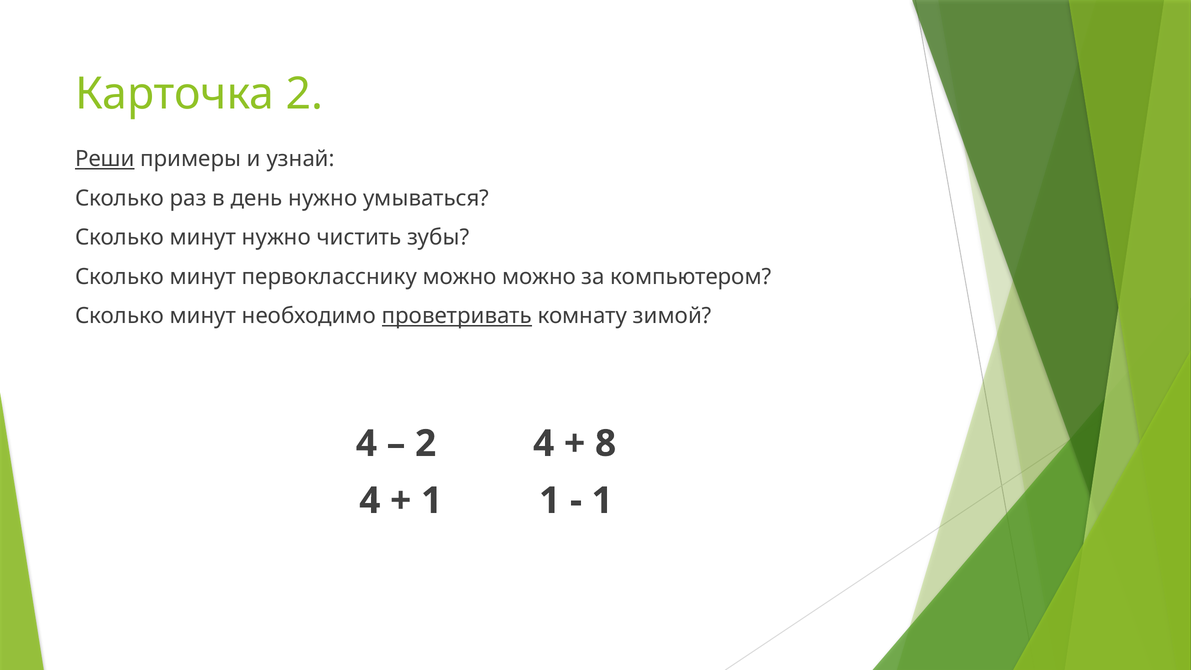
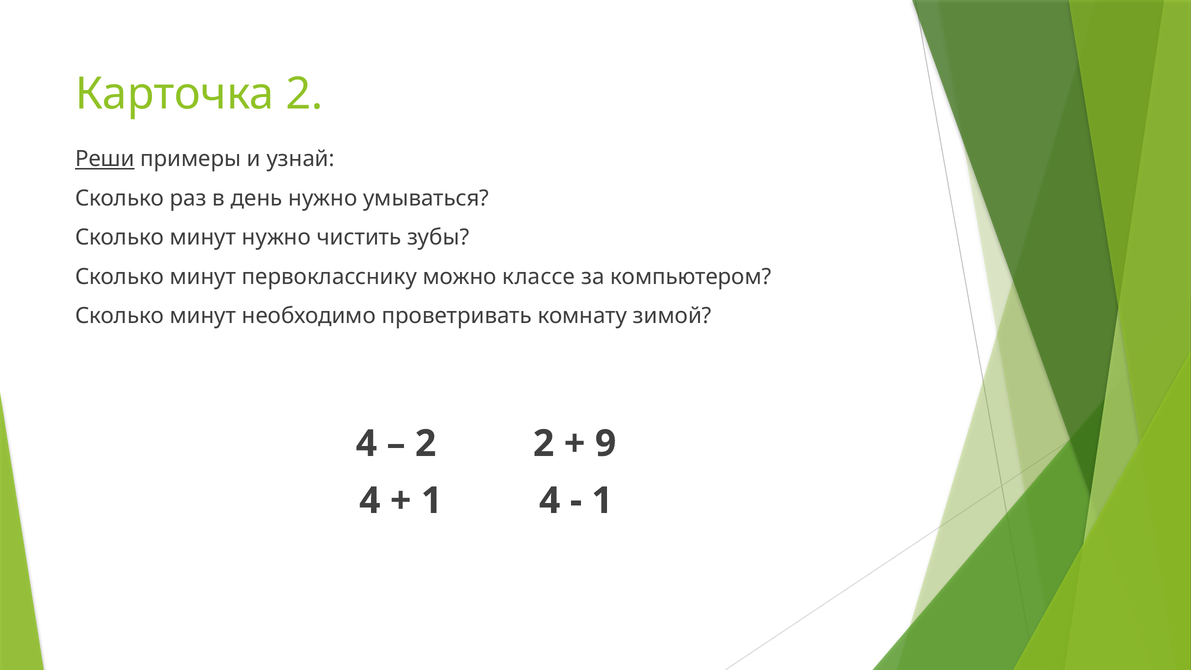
можно можно: можно -> классе (539, 277)
проветривать underline: present -> none (457, 316)
2 4: 4 -> 2 (544, 444)
8: 8 -> 9 (606, 444)
1 1: 1 -> 4 (550, 501)
